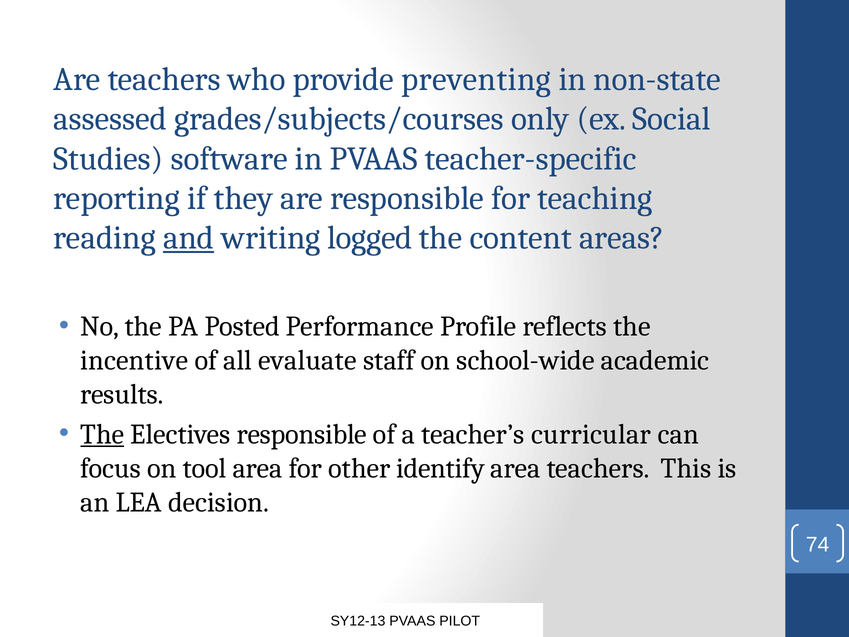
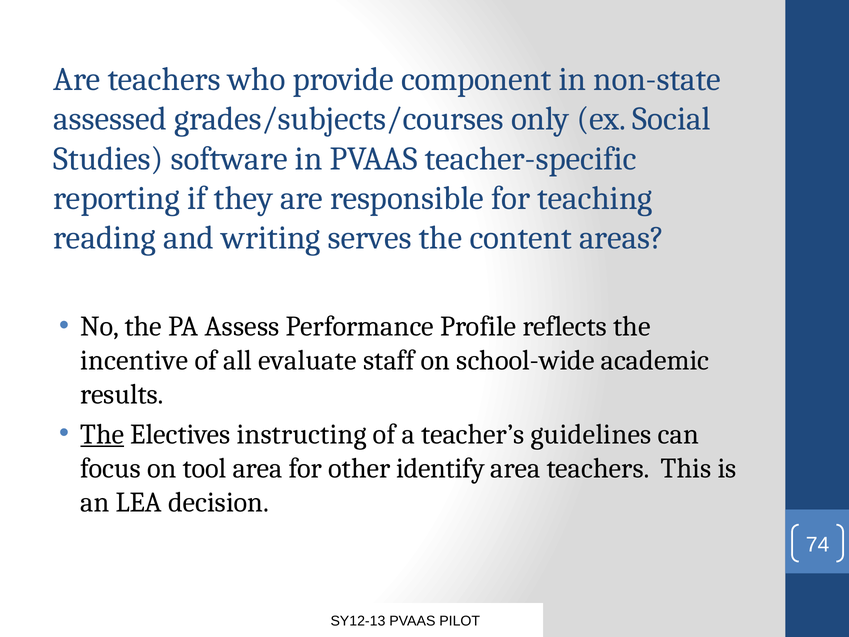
preventing: preventing -> component (476, 79)
and underline: present -> none (189, 238)
logged: logged -> serves (370, 238)
Posted: Posted -> Assess (242, 327)
Electives responsible: responsible -> instructing (302, 434)
curricular: curricular -> guidelines (591, 434)
